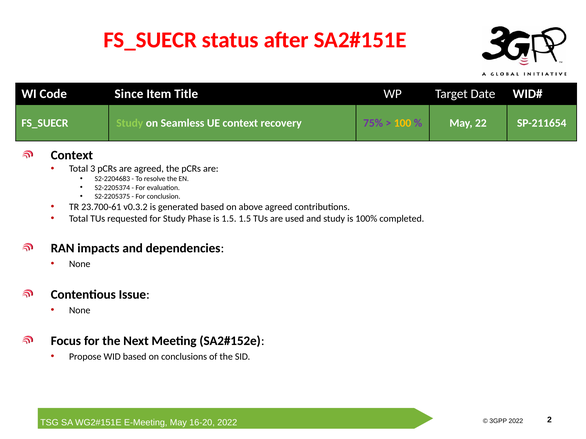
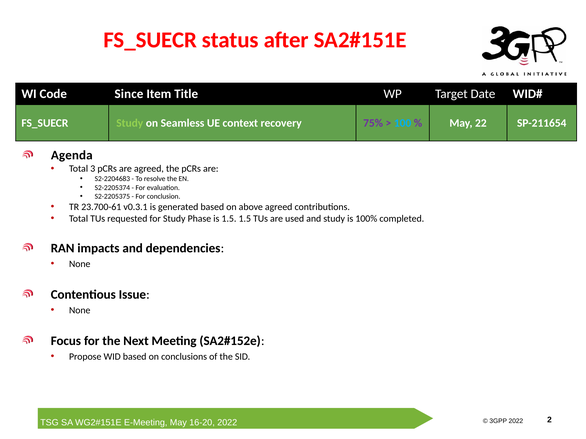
100 colour: yellow -> light blue (403, 123)
Context: Context -> Agenda (72, 155)
v0.3.2: v0.3.2 -> v0.3.1 (136, 207)
